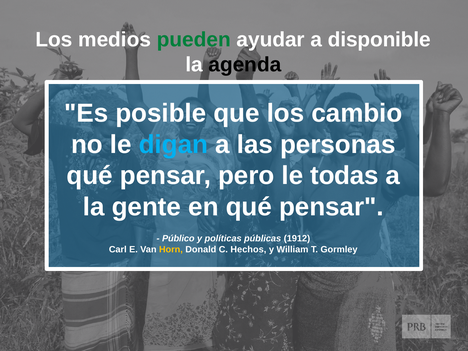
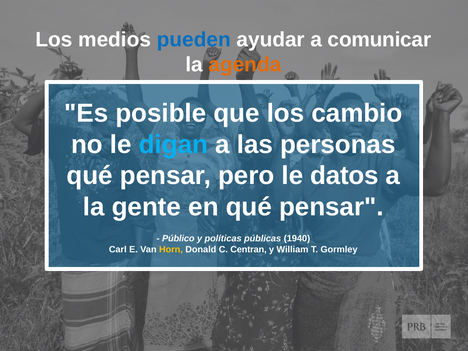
pueden colour: green -> blue (194, 40)
disponible: disponible -> comunicar (379, 40)
agenda colour: black -> orange (245, 65)
todas: todas -> datos (344, 176)
1912: 1912 -> 1940 (297, 239)
Hechos: Hechos -> Centran (248, 249)
